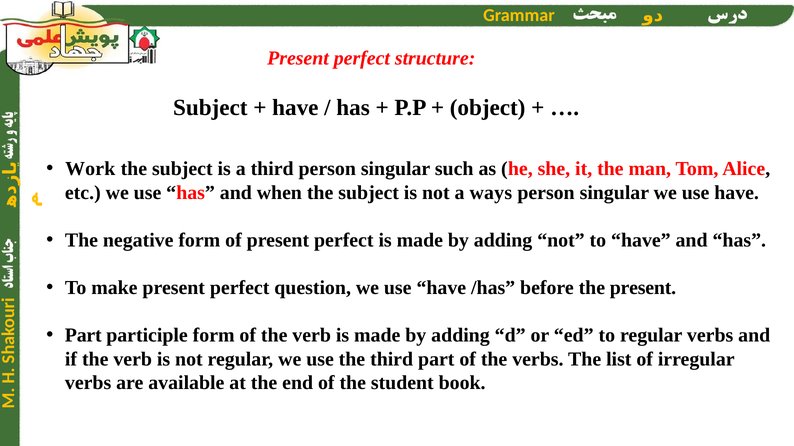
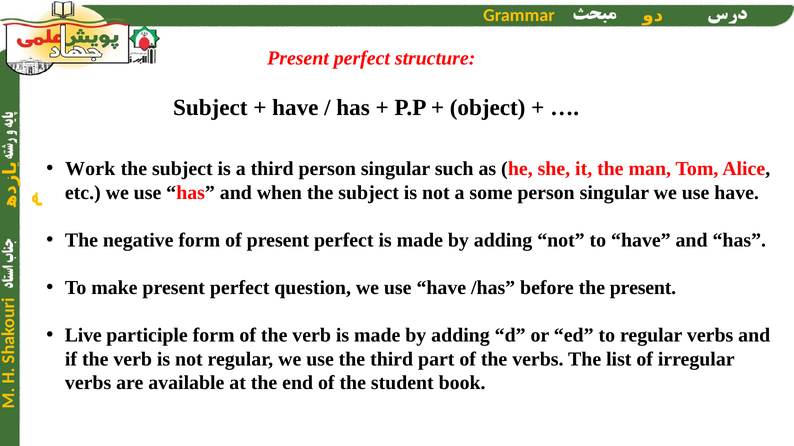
ways: ways -> some (491, 193)
Part: Part -> Live (83, 336)
